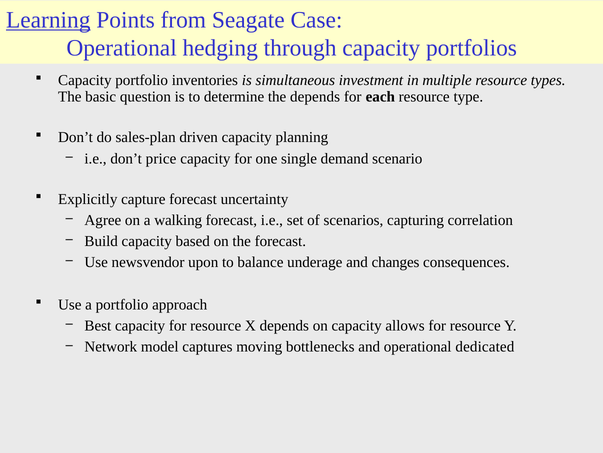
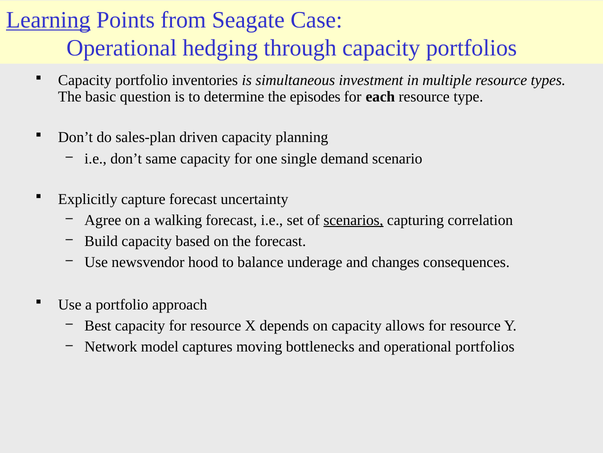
the depends: depends -> episodes (315, 97)
price: price -> same (161, 158)
scenarios underline: none -> present (353, 220)
upon: upon -> hood (203, 262)
operational dedicated: dedicated -> portfolios (485, 346)
